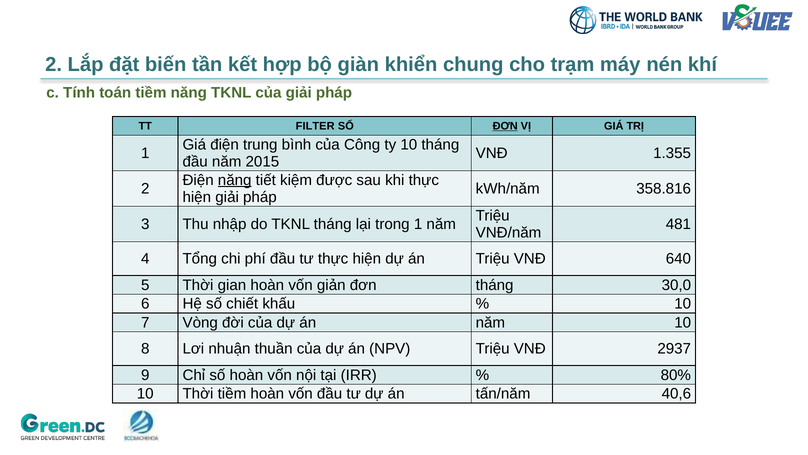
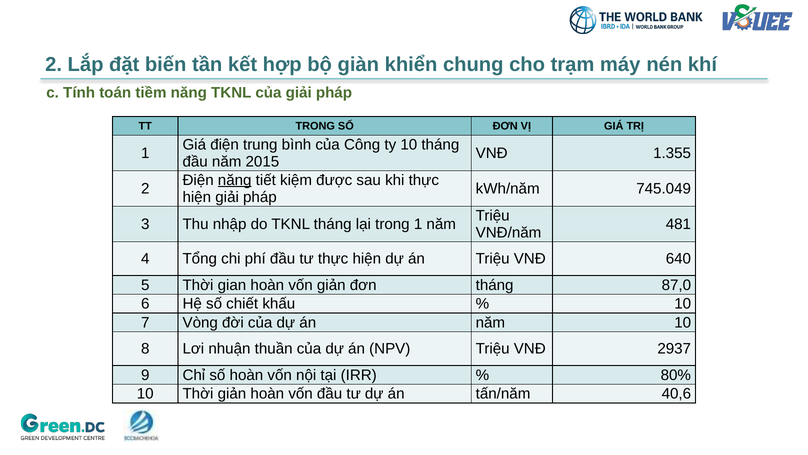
TT FILTER: FILTER -> TRONG (315, 126)
ĐƠN underline: present -> none (505, 126)
358.816: 358.816 -> 745.049 (664, 188)
30,0: 30,0 -> 87,0 (676, 285)
Thời tiềm: tiềm -> giản (232, 394)
